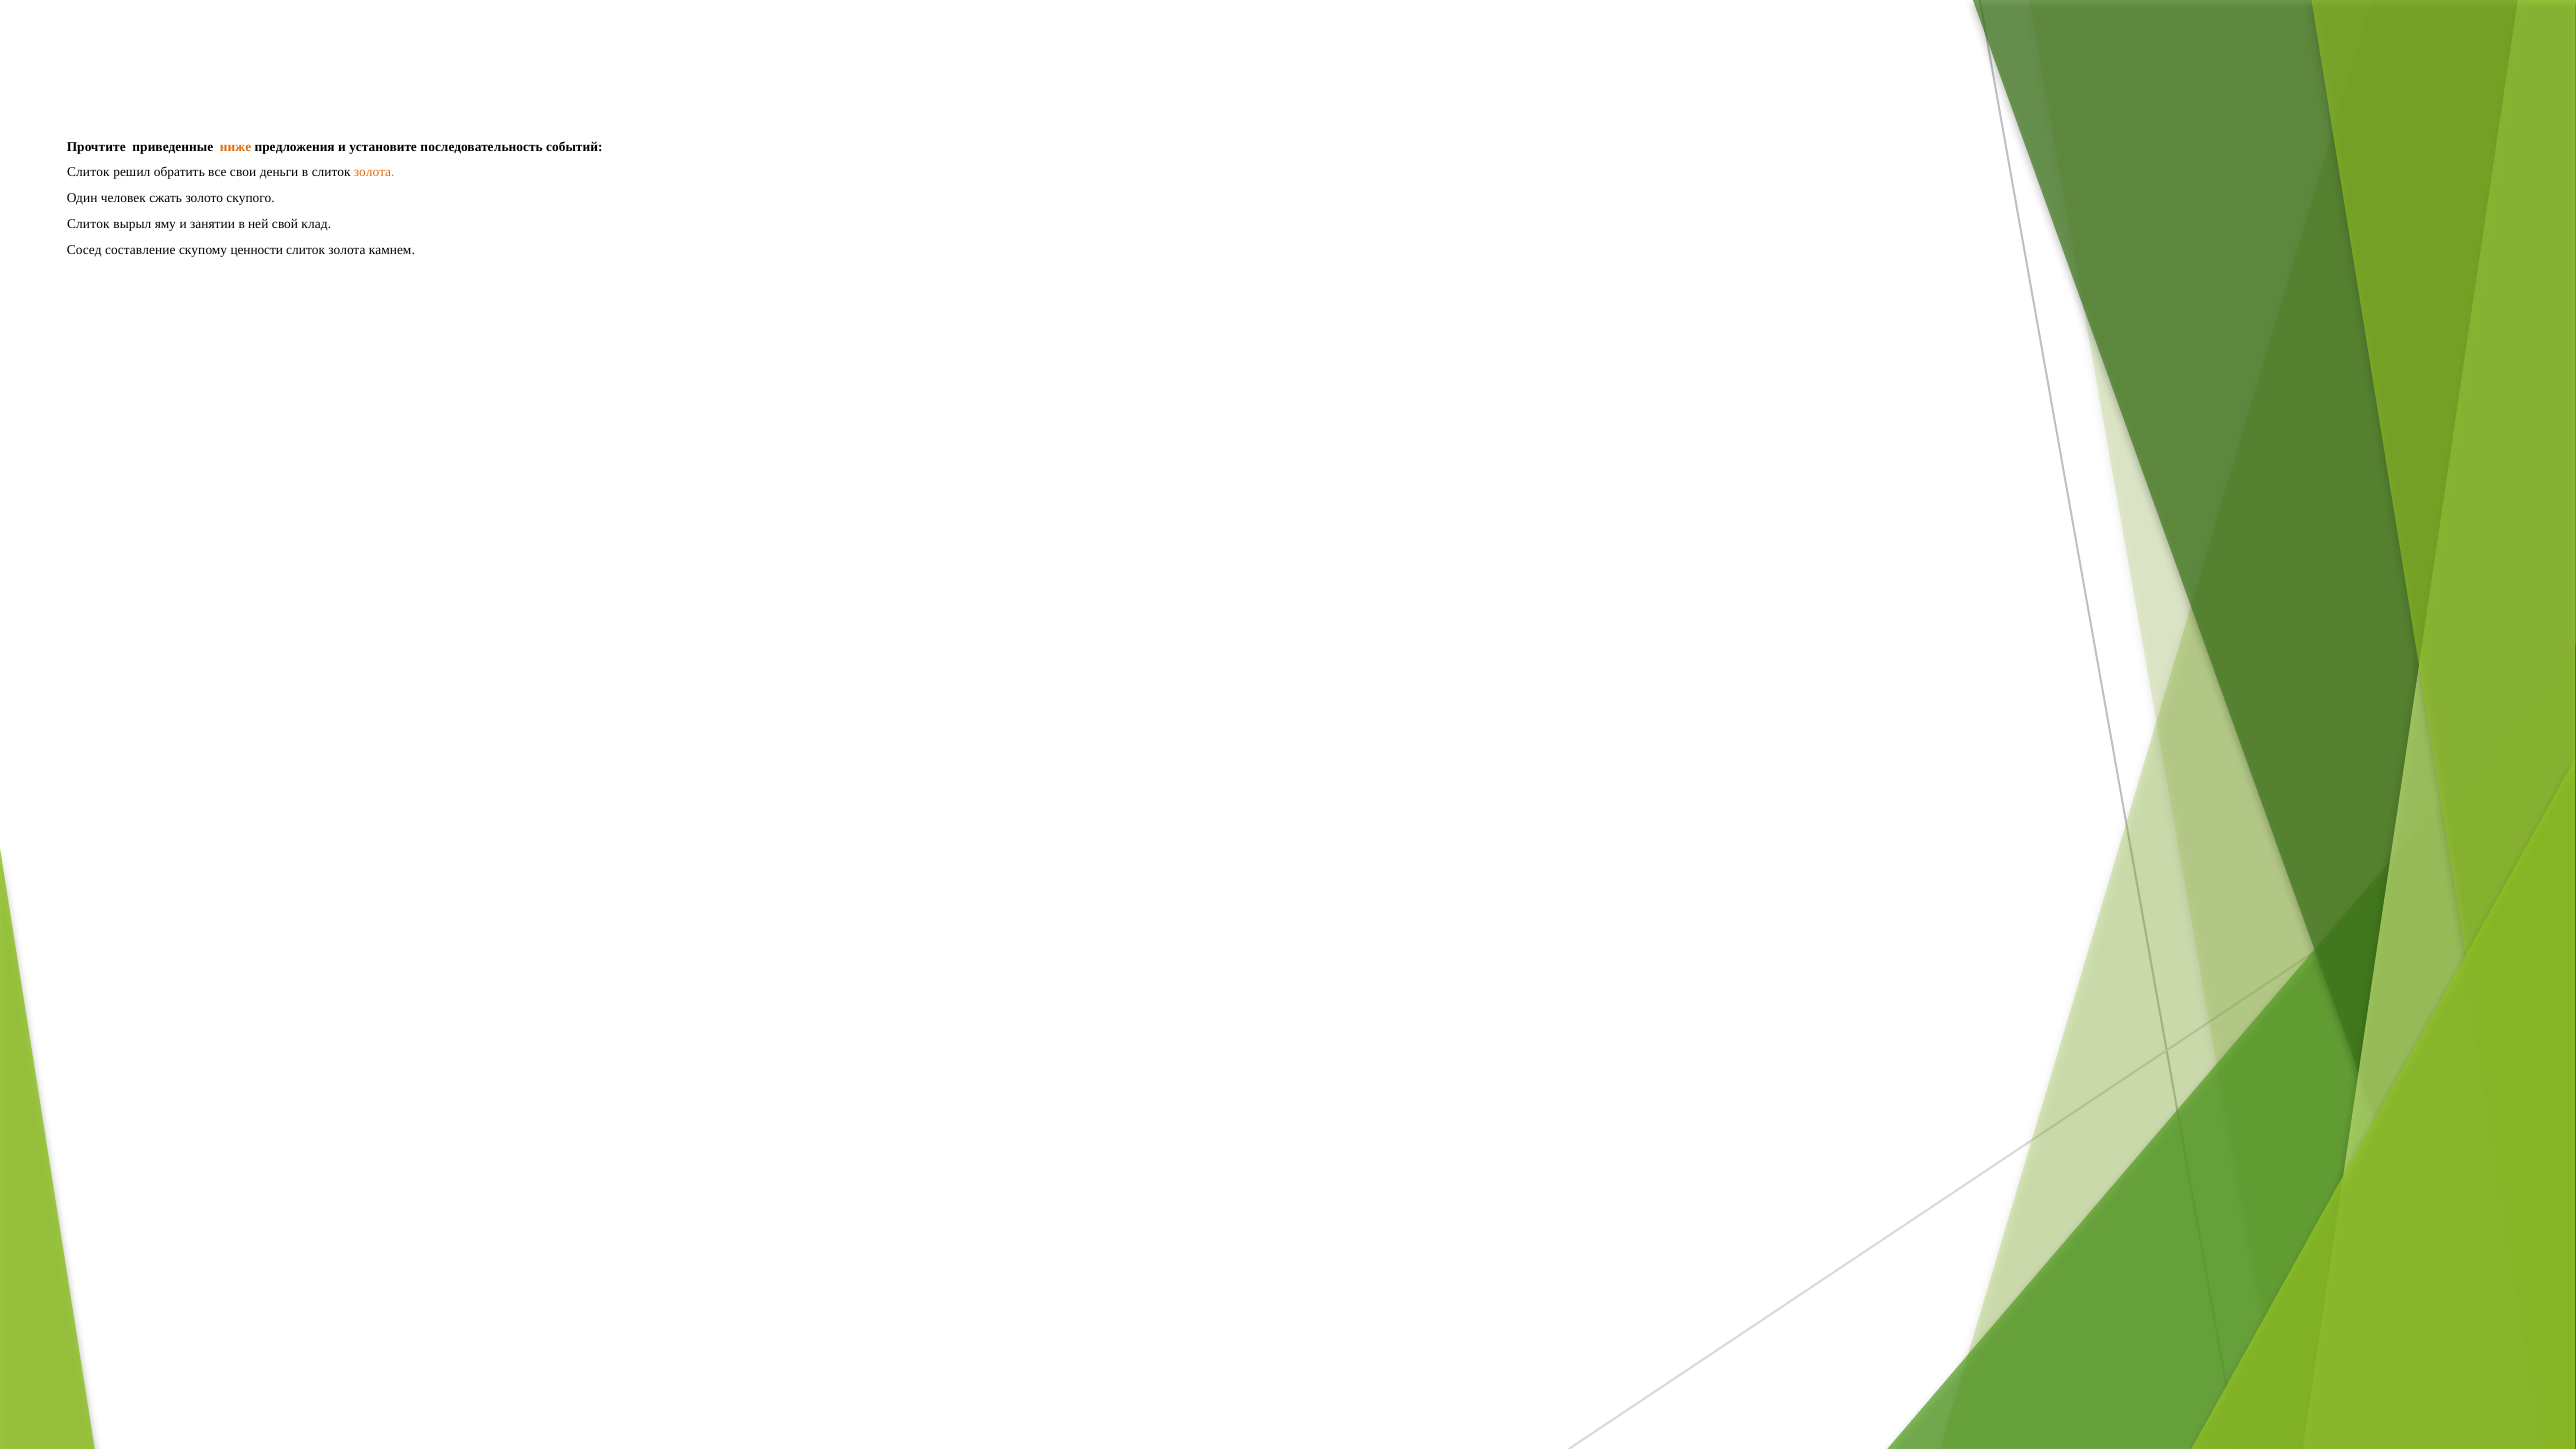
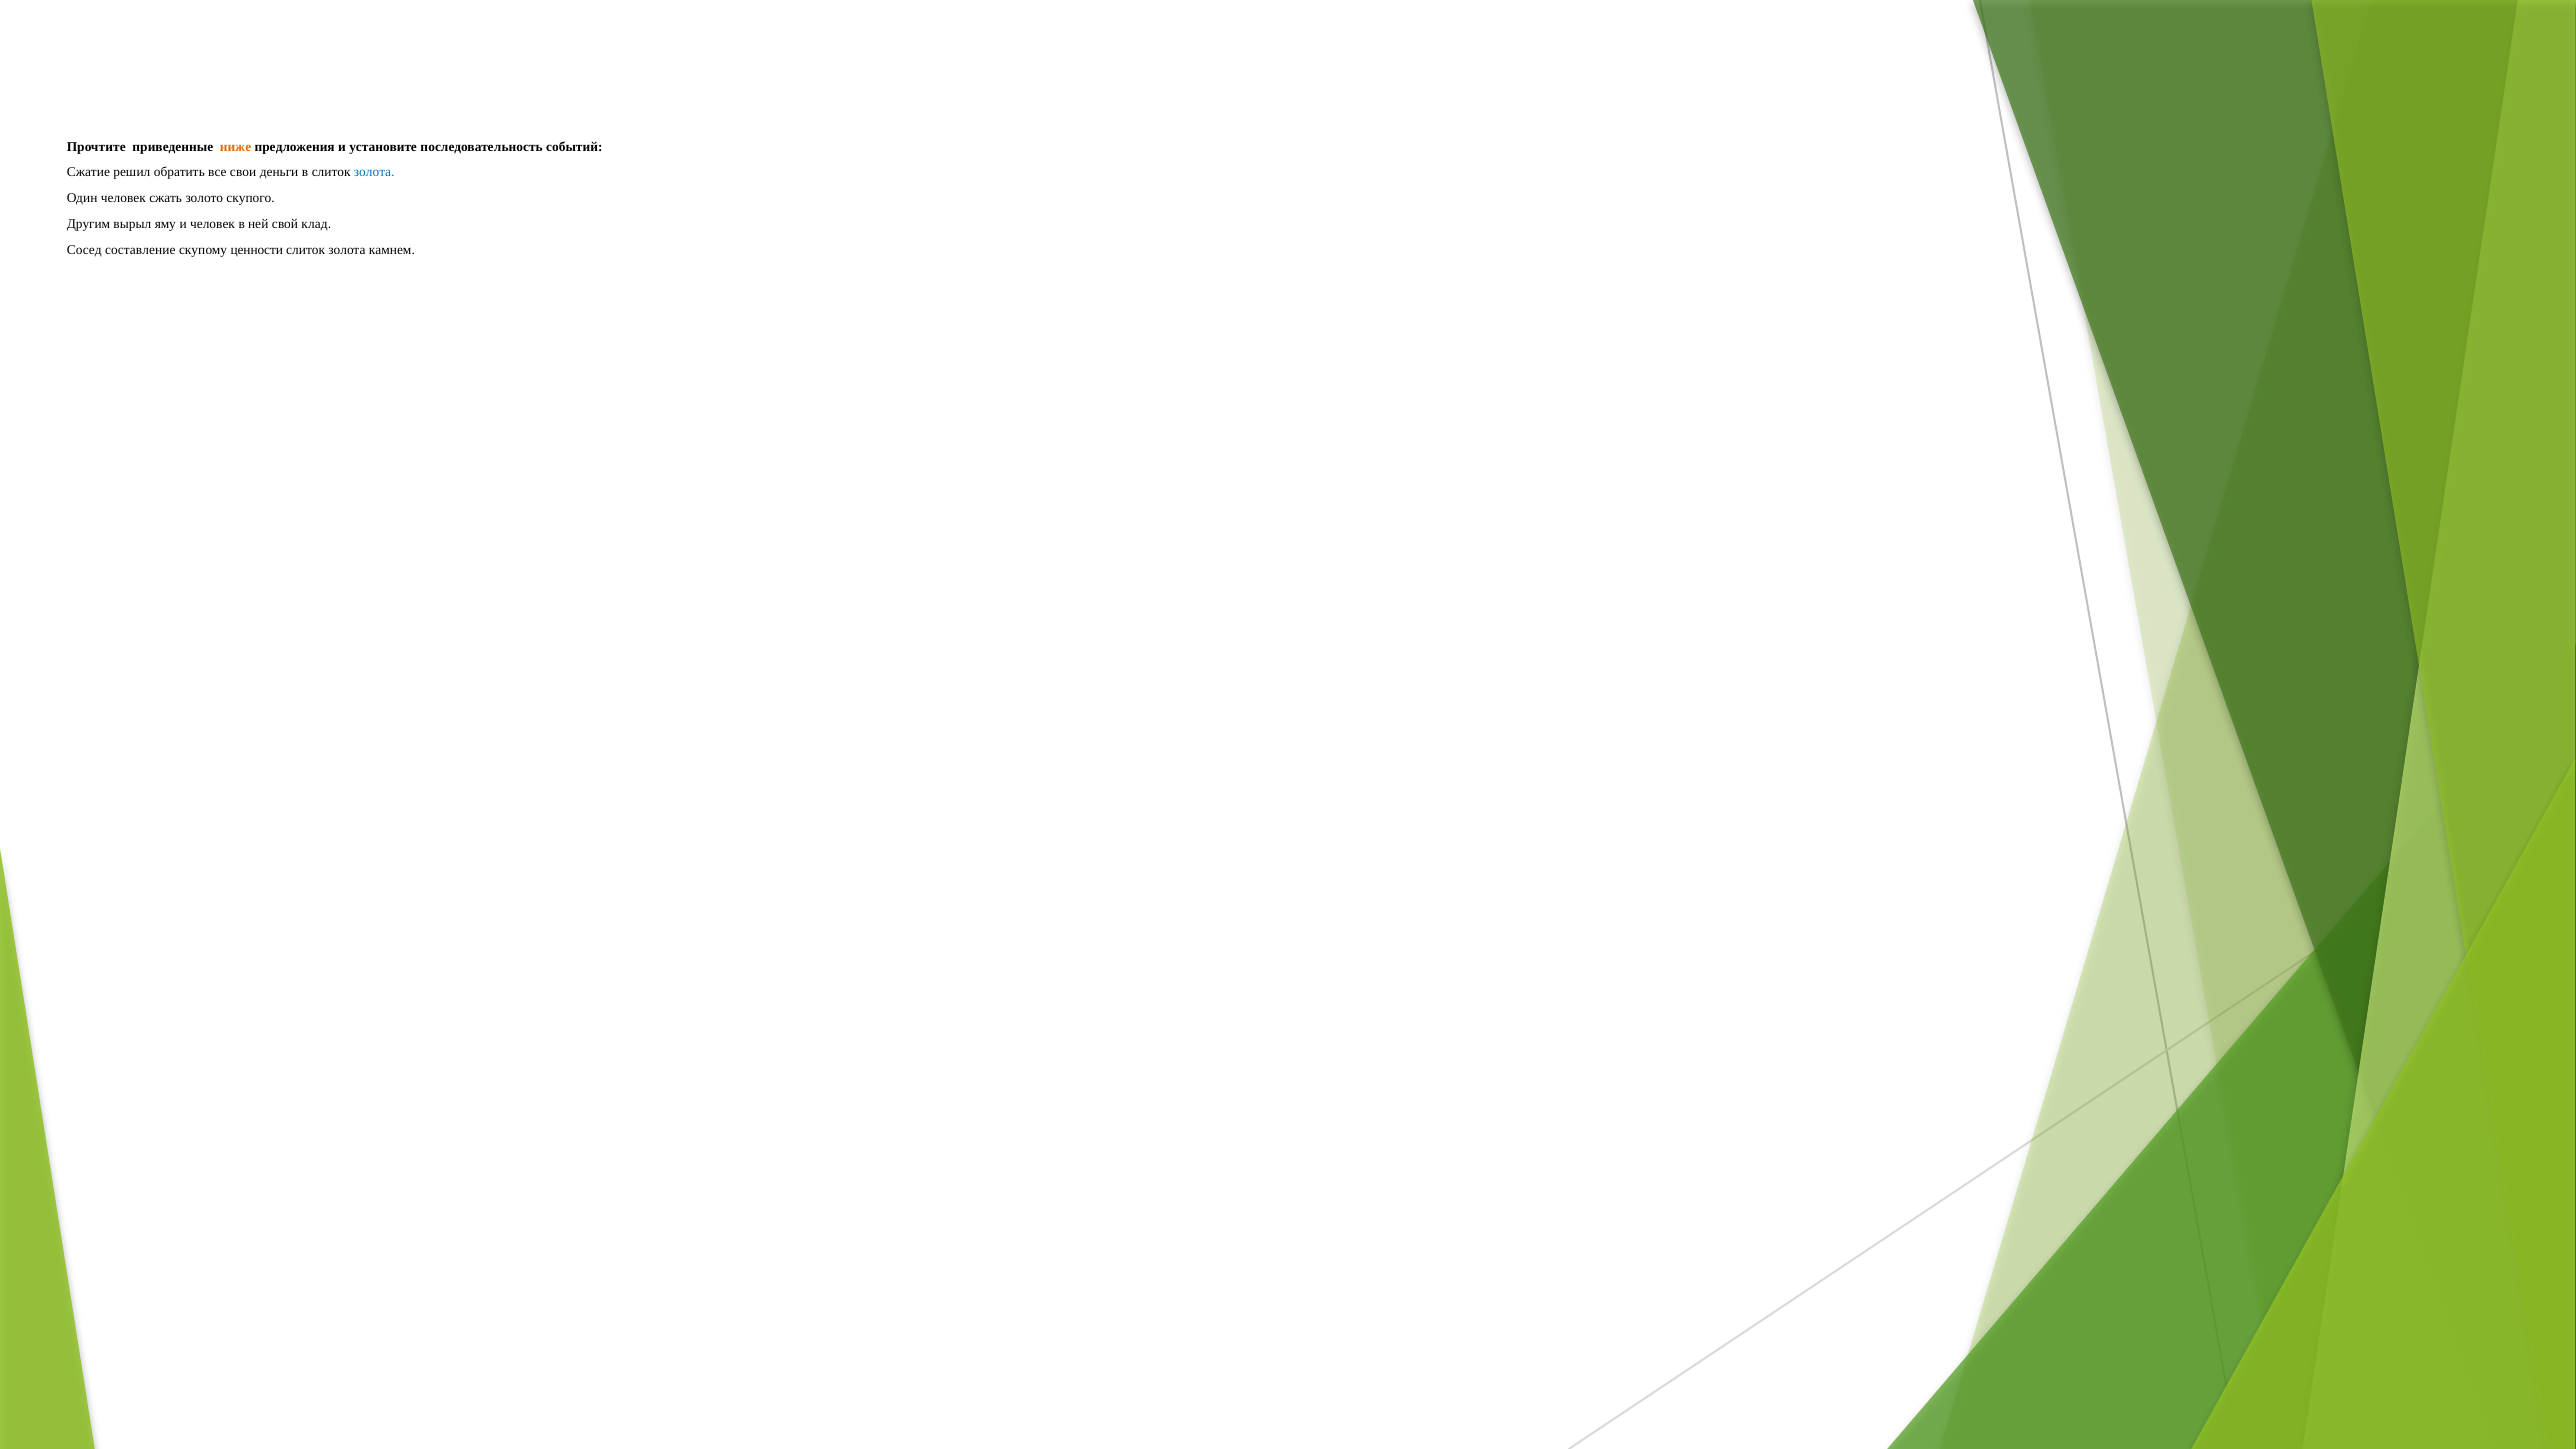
Слиток: Слиток -> Сжатие (88, 173)
золота colour: orange -> blue (374, 173)
Слиток: Слиток -> Другим (88, 224)
и занятии: занятии -> человек (213, 224)
